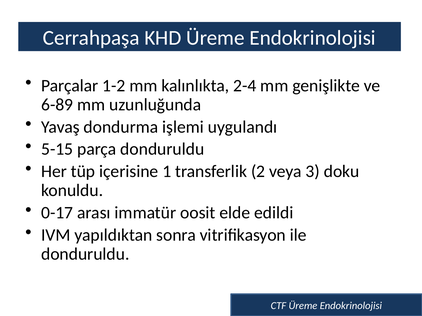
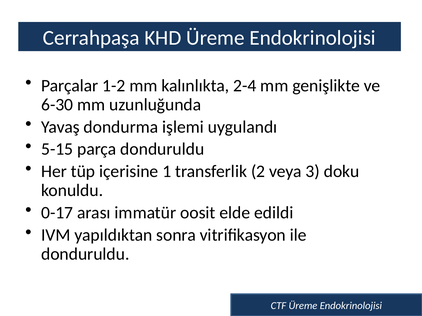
6-89: 6-89 -> 6-30 (57, 105)
